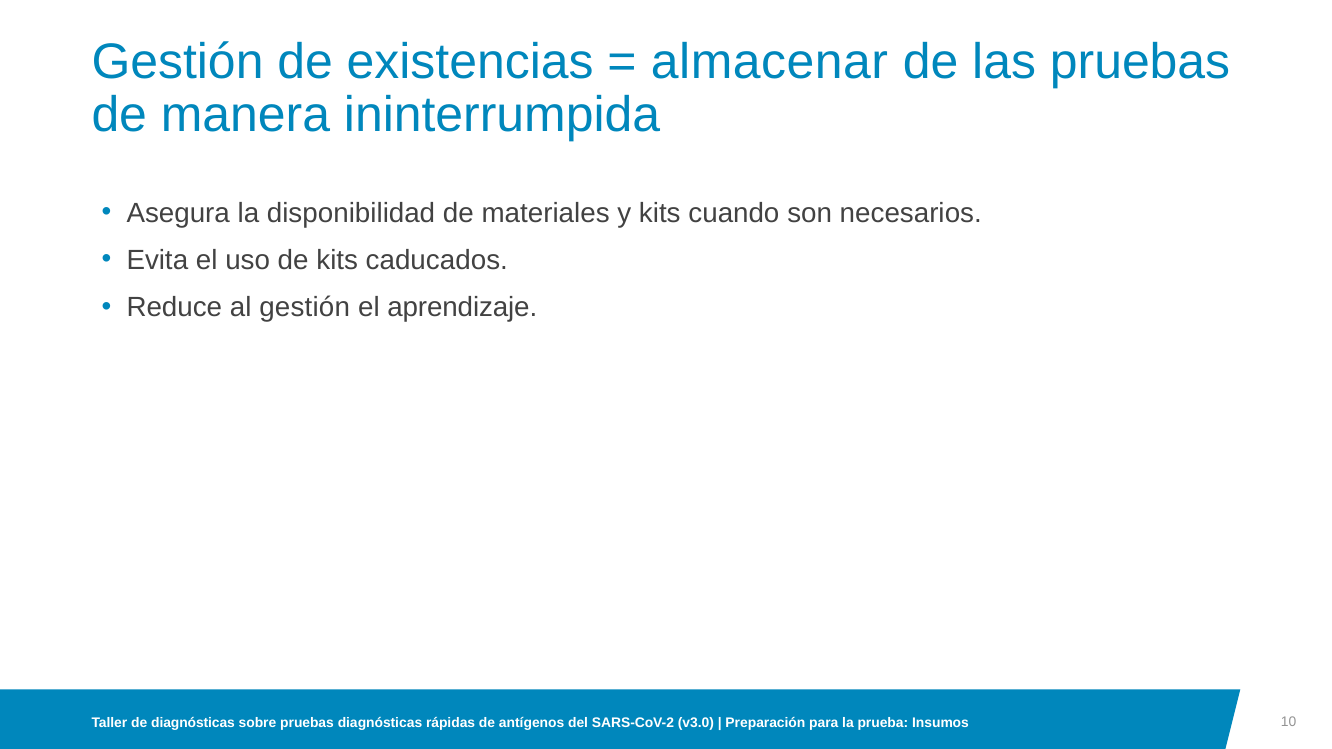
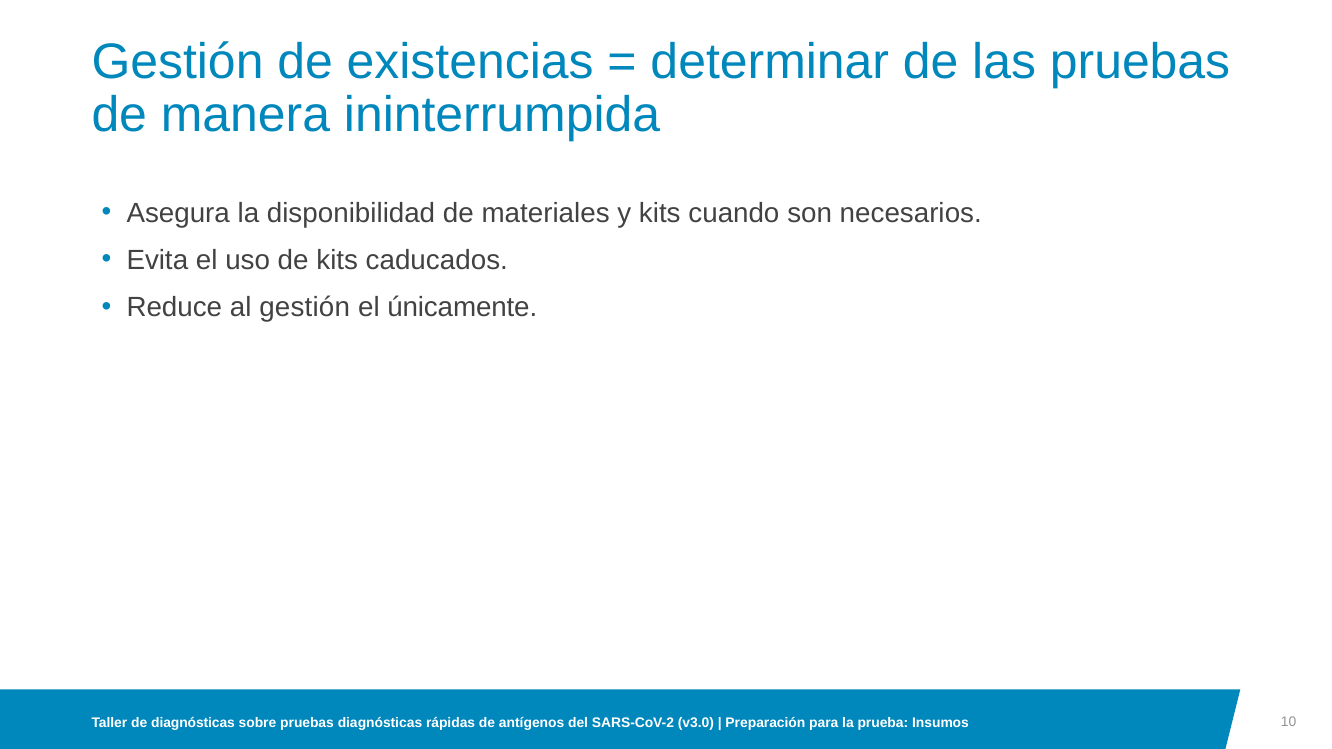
almacenar: almacenar -> determinar (770, 62)
aprendizaje: aprendizaje -> únicamente (462, 308)
